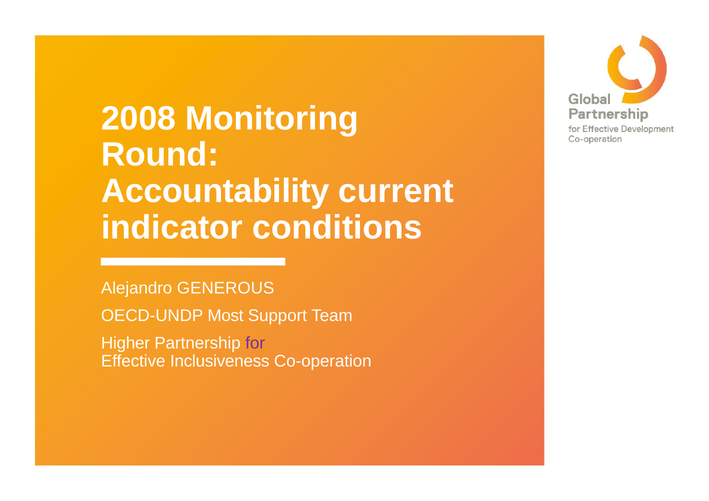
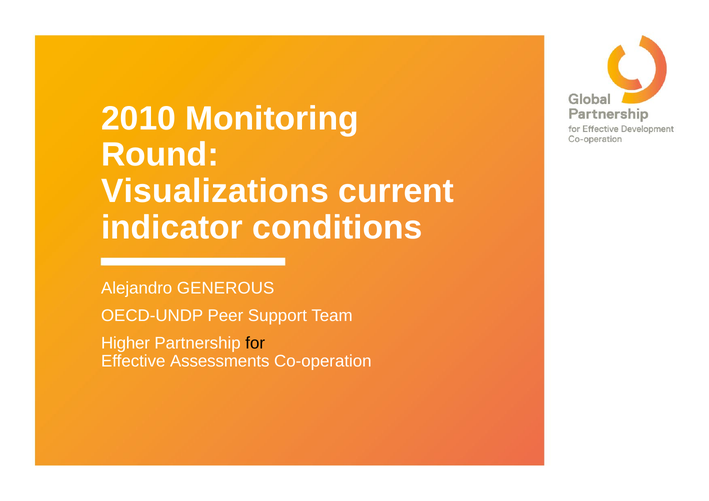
2008: 2008 -> 2010 (139, 119)
Accountability: Accountability -> Visualizations (215, 191)
Most: Most -> Peer (225, 316)
for colour: purple -> black (255, 343)
Inclusiveness: Inclusiveness -> Assessments (220, 362)
